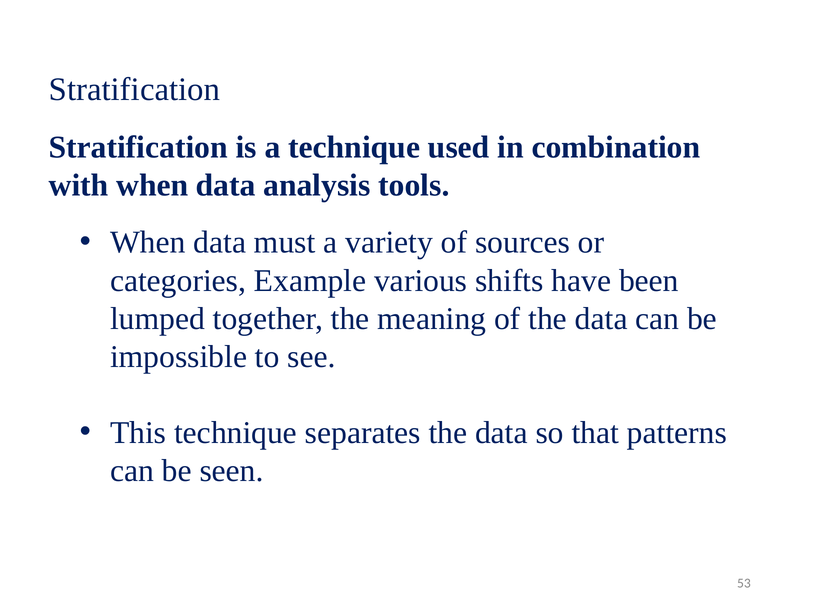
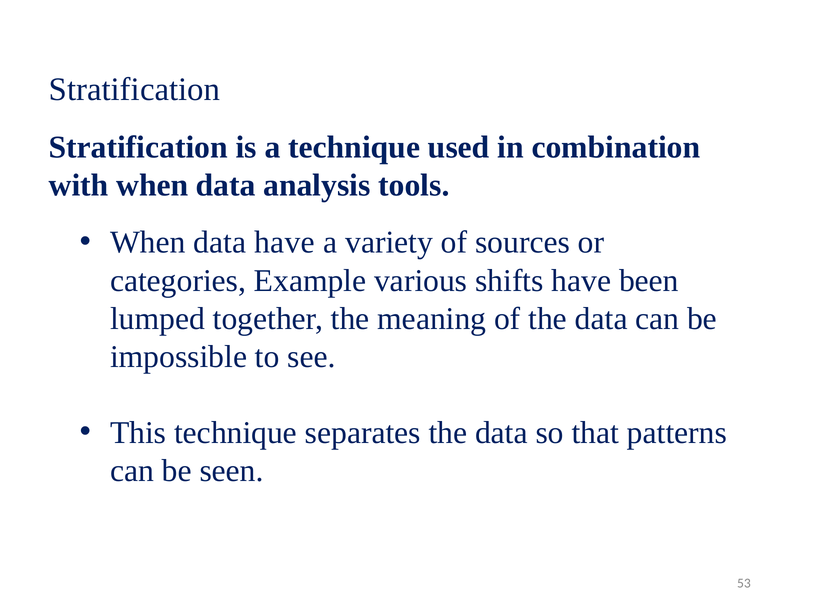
data must: must -> have (285, 243)
